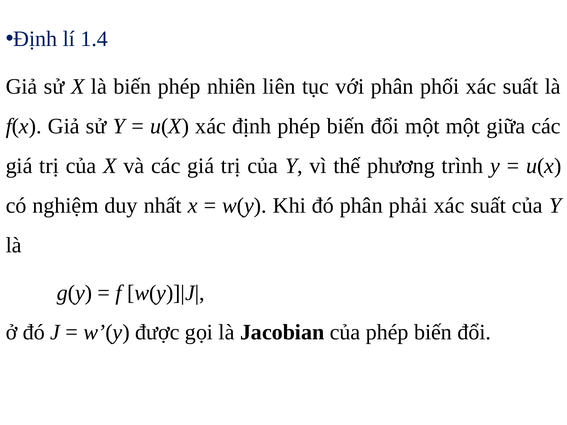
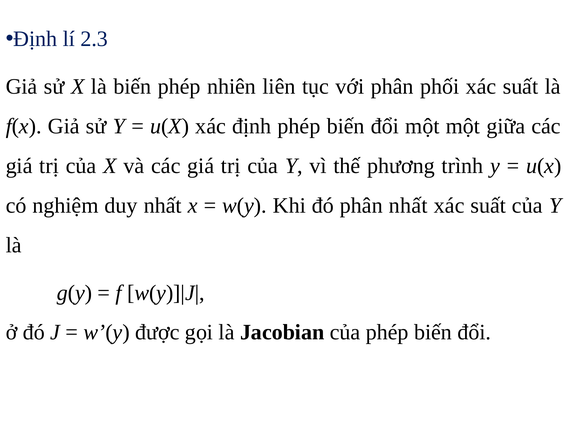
1.4: 1.4 -> 2.3 (94, 39)
phân phải: phải -> nhất (408, 206)
